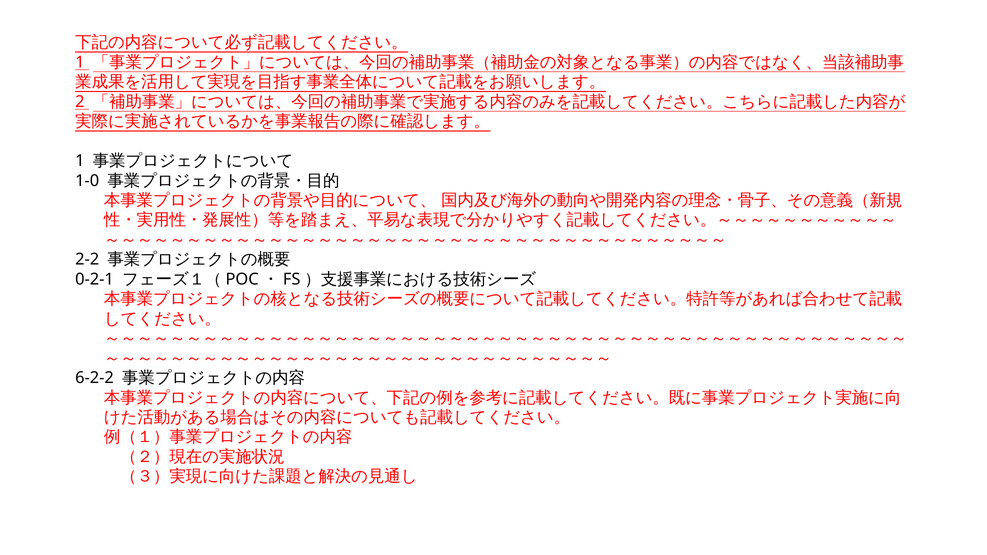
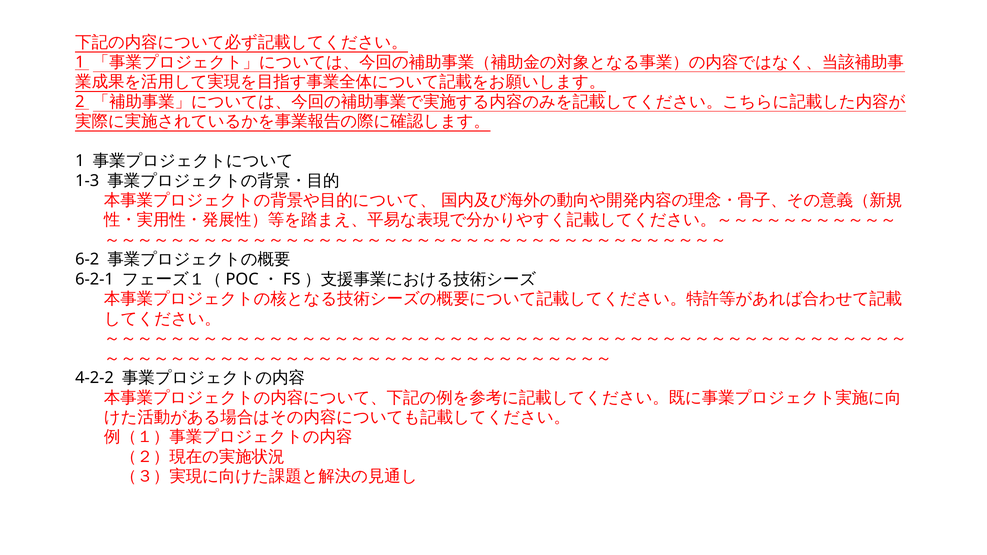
1-0: 1-0 -> 1-3 (87, 181)
2-2: 2-2 -> 6-2 (87, 260)
0-2-1: 0-2-1 -> 6-2-1 (95, 279)
6-2-2: 6-2-2 -> 4-2-2 (95, 378)
